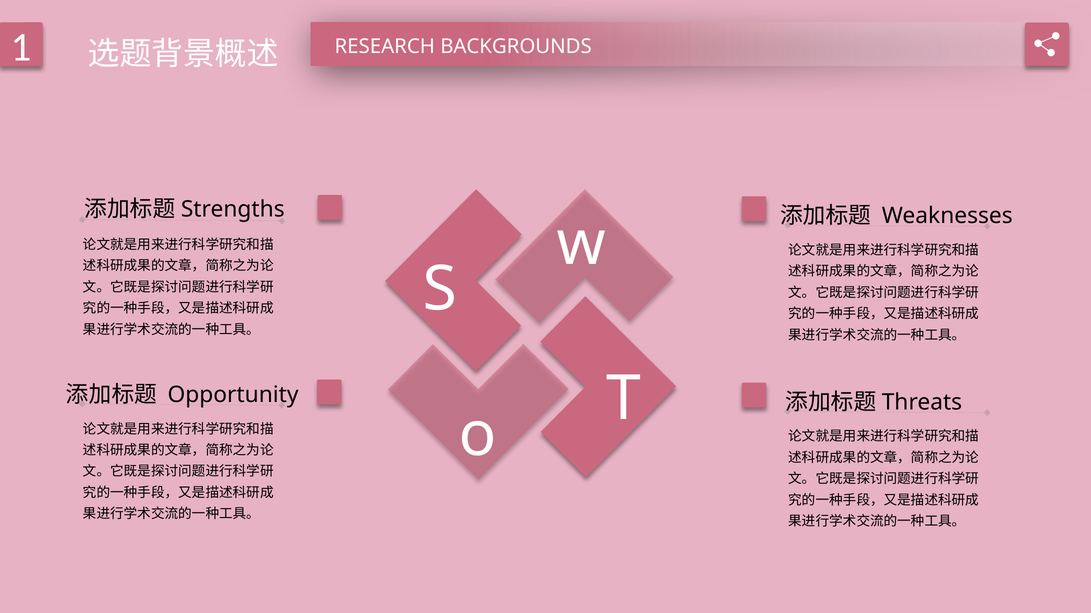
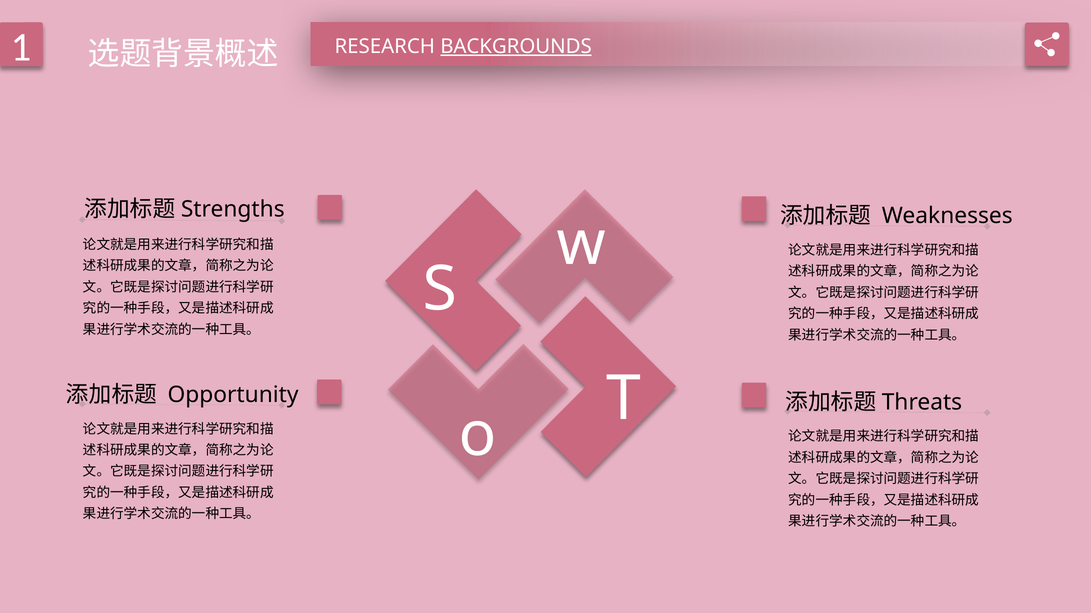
BACKGROUNDS underline: none -> present (516, 47)
